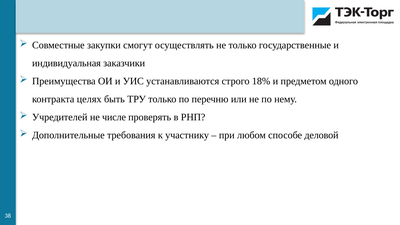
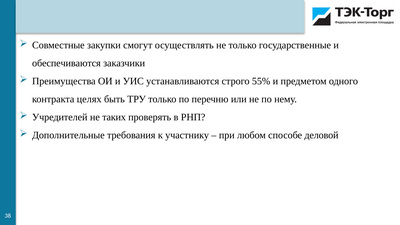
индивидуальная: индивидуальная -> обеспечиваются (66, 63)
18%: 18% -> 55% (261, 81)
числе: числе -> таких (114, 117)
